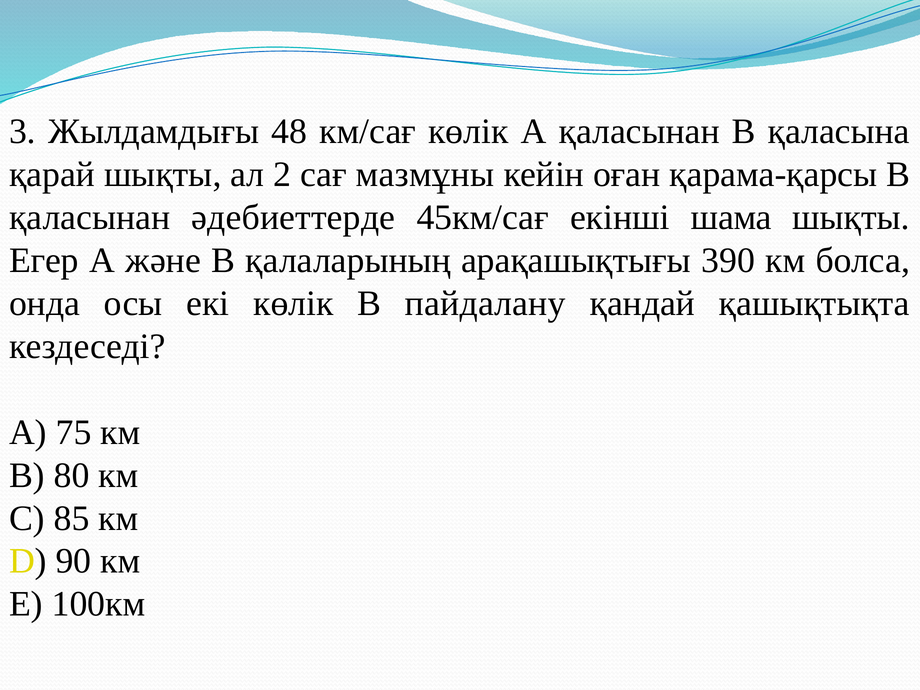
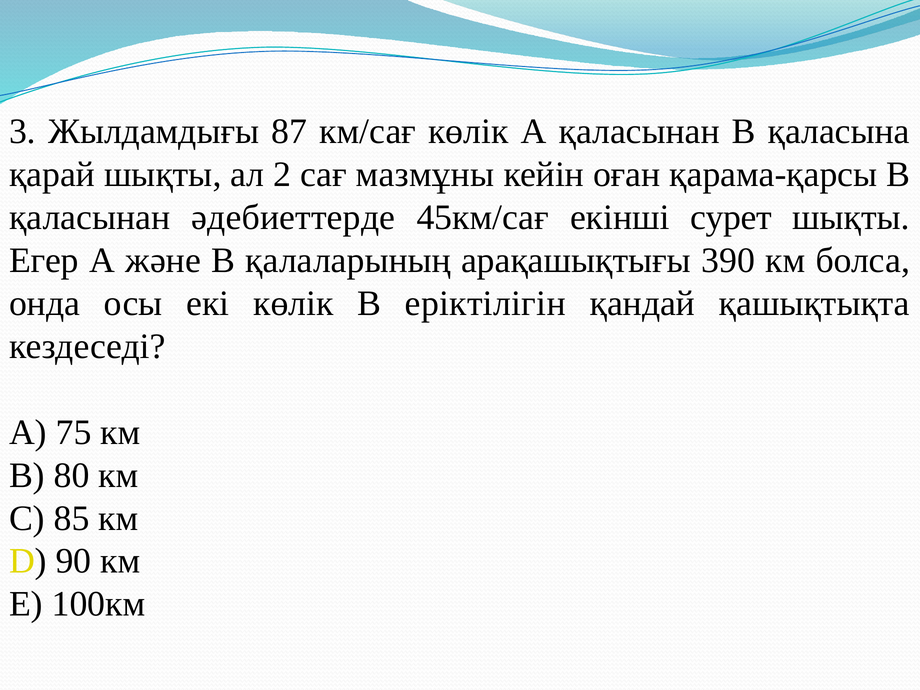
48: 48 -> 87 (289, 132)
шама: шама -> сурет (731, 218)
пайдалану: пайдалану -> еріктілігін (485, 303)
